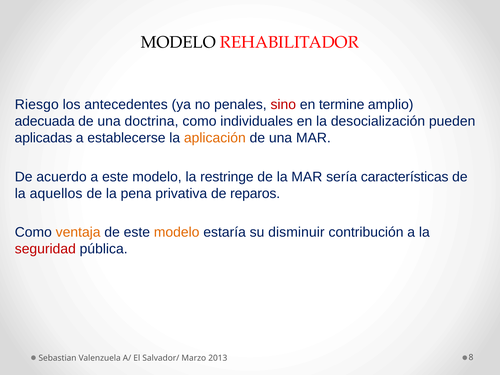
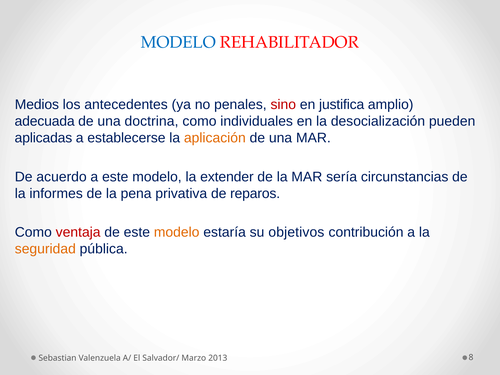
MODELO colour: black -> blue (178, 42)
Riesgo: Riesgo -> Medios (37, 105)
termine: termine -> justifica (342, 105)
restringe: restringe -> extender (227, 177)
características: características -> circunstancias (405, 177)
aquellos: aquellos -> informes (56, 193)
ventaja colour: orange -> red (78, 232)
disminuir: disminuir -> objetivos (296, 232)
seguridad colour: red -> orange (45, 249)
